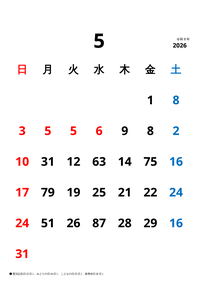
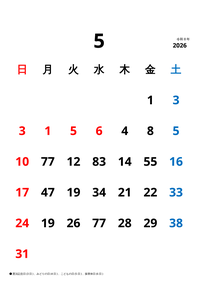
1 8: 8 -> 3 (176, 100)
3 5: 5 -> 1 (48, 131)
9: 9 -> 4 (125, 131)
8 2: 2 -> 5 (176, 131)
10 31: 31 -> 77 (48, 162)
63: 63 -> 83 (99, 162)
75: 75 -> 55 (150, 162)
79: 79 -> 47 (48, 193)
25: 25 -> 34 (99, 193)
22 24: 24 -> 33 (176, 193)
24 51: 51 -> 19 (48, 224)
26 87: 87 -> 77 (99, 224)
29 16: 16 -> 38 (176, 224)
